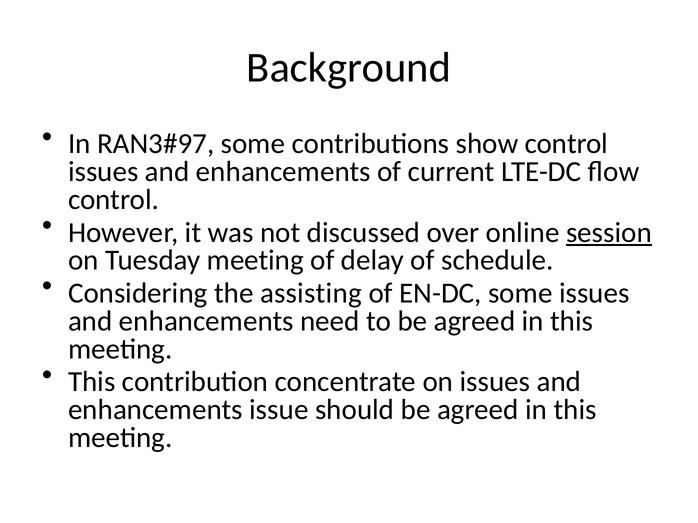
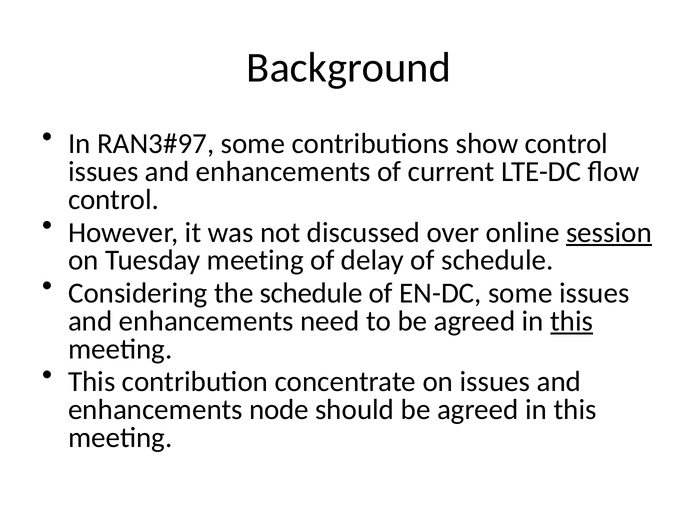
the assisting: assisting -> schedule (311, 293)
this underline: none -> present (572, 321)
issue: issue -> node (279, 410)
